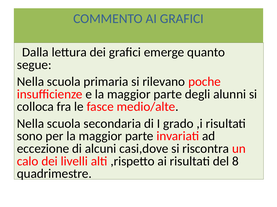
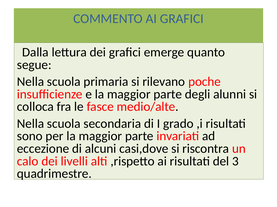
8: 8 -> 3 (235, 162)
